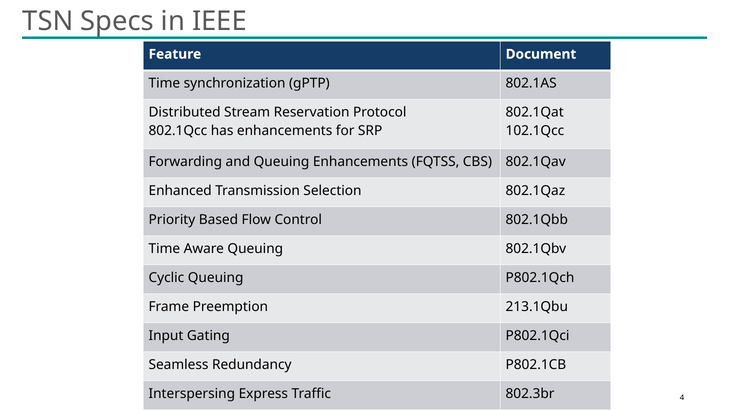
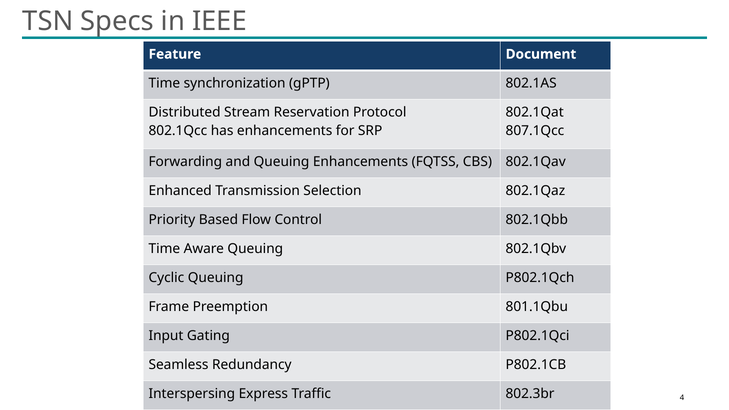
102.1Qcc: 102.1Qcc -> 807.1Qcc (535, 131)
213.1Qbu: 213.1Qbu -> 801.1Qbu (537, 307)
